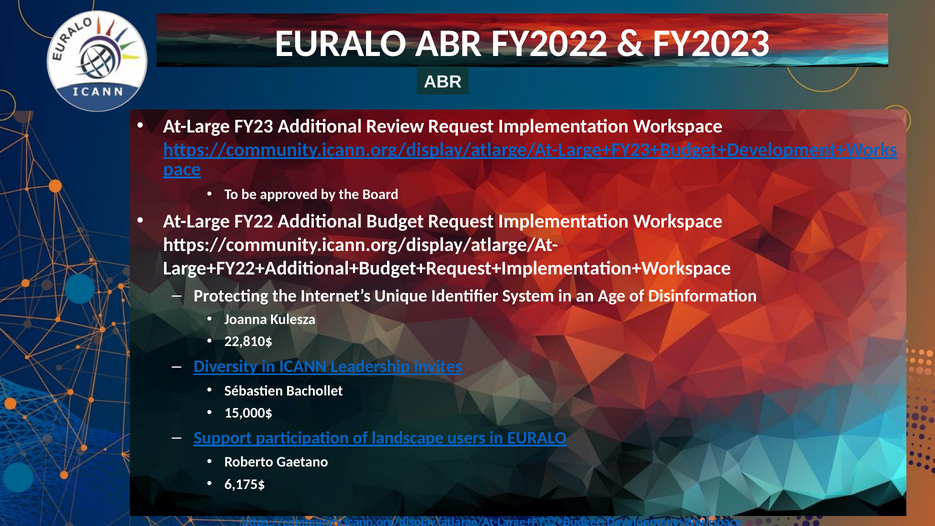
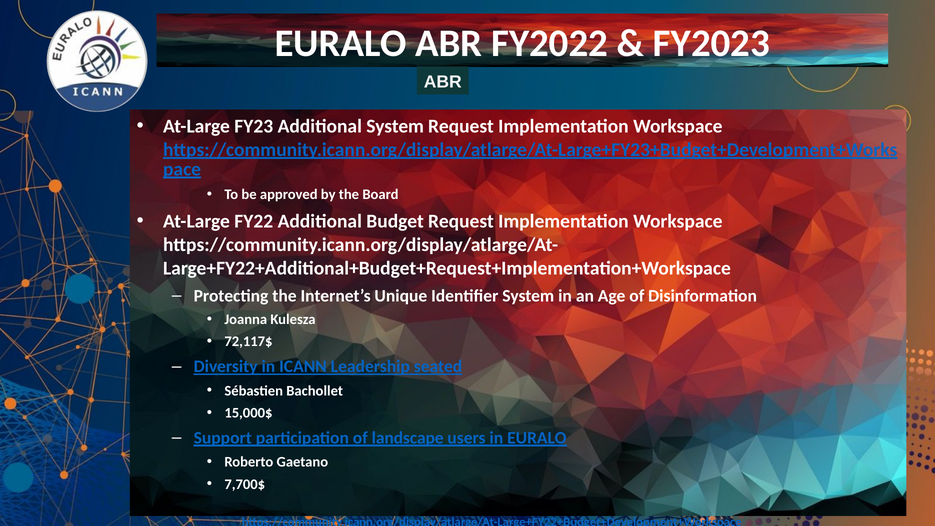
Additional Review: Review -> System (395, 126)
22,810$: 22,810$ -> 72,117$ (248, 342)
invites: invites -> seated (438, 367)
6,175$: 6,175$ -> 7,700$ (245, 484)
